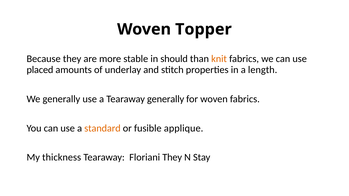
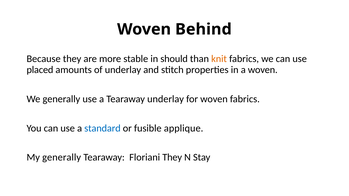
Topper: Topper -> Behind (203, 29)
a length: length -> woven (263, 70)
Tearaway generally: generally -> underlay (166, 99)
standard colour: orange -> blue (102, 128)
My thickness: thickness -> generally (62, 158)
